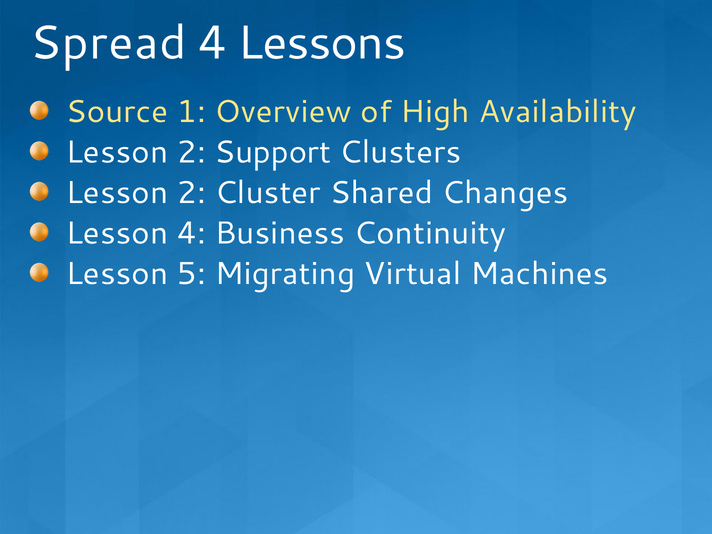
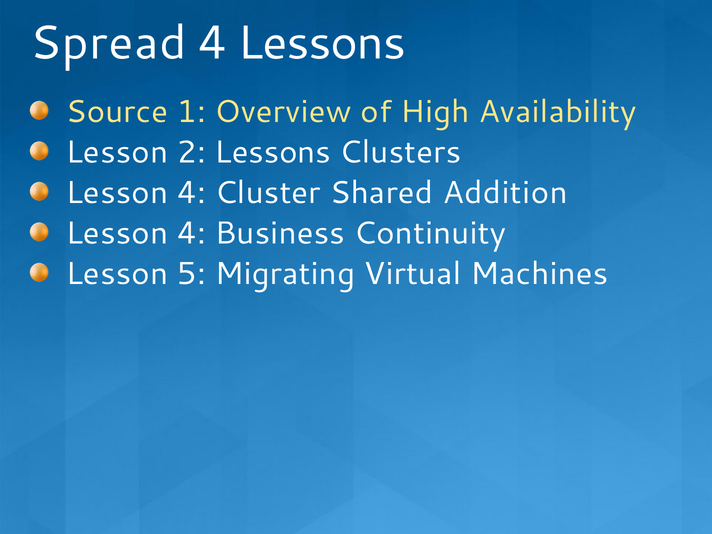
2 Support: Support -> Lessons (273, 152)
2: 2 -> 4 (191, 193)
Changes: Changes -> Addition (505, 193)
